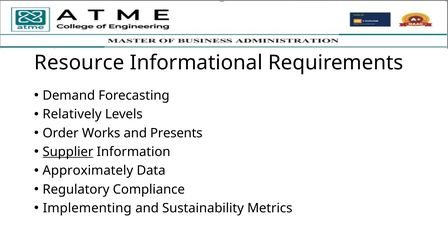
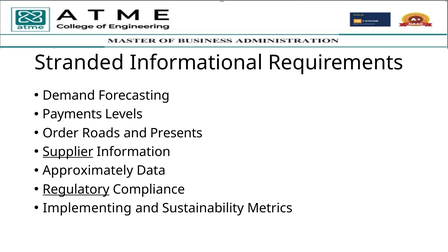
Resource: Resource -> Stranded (79, 63)
Relatively: Relatively -> Payments (72, 114)
Works: Works -> Roads (101, 133)
Regulatory underline: none -> present (76, 189)
